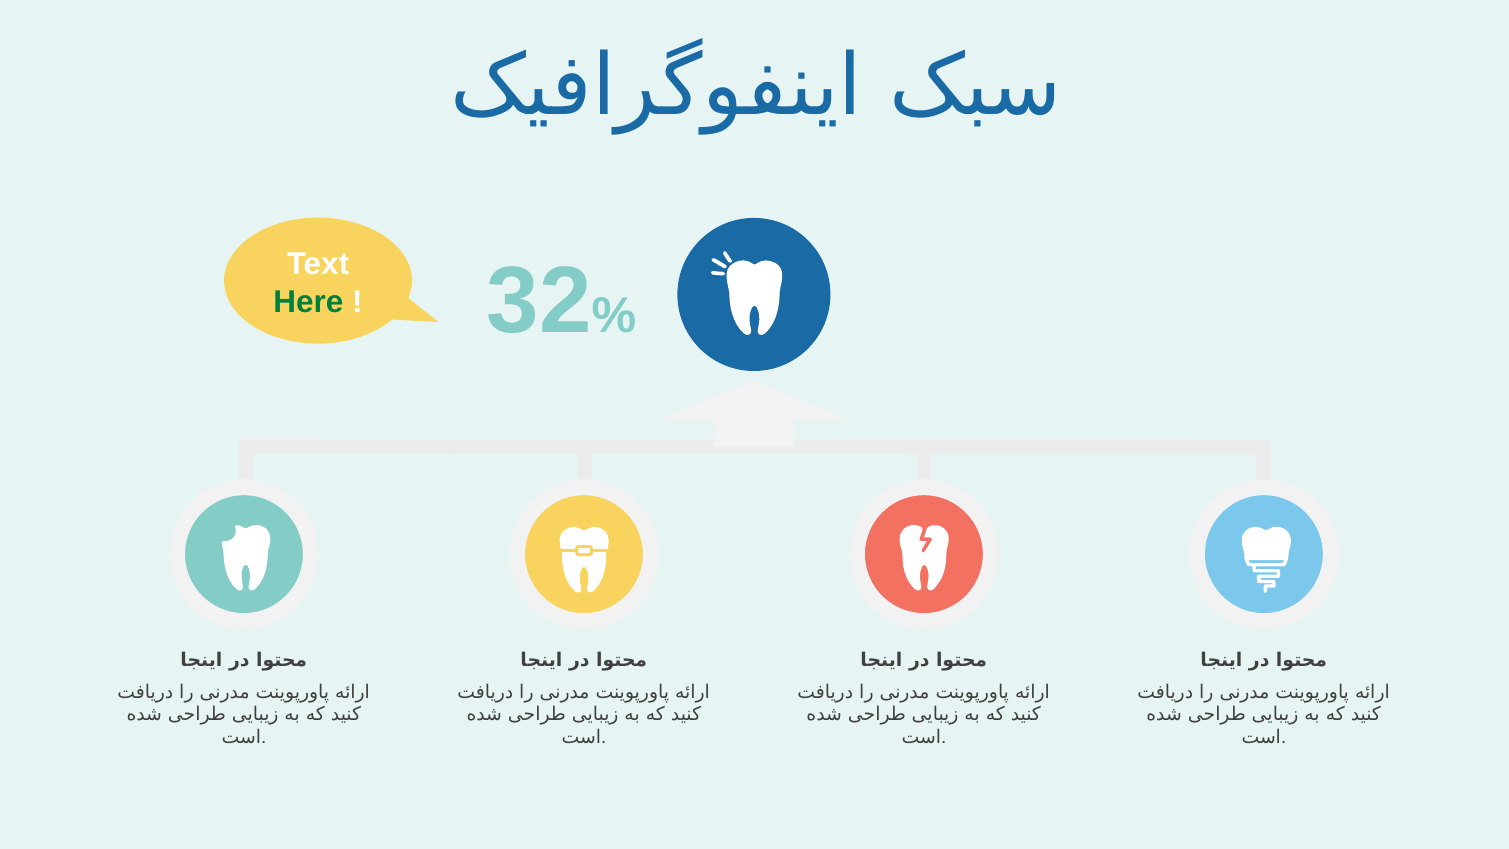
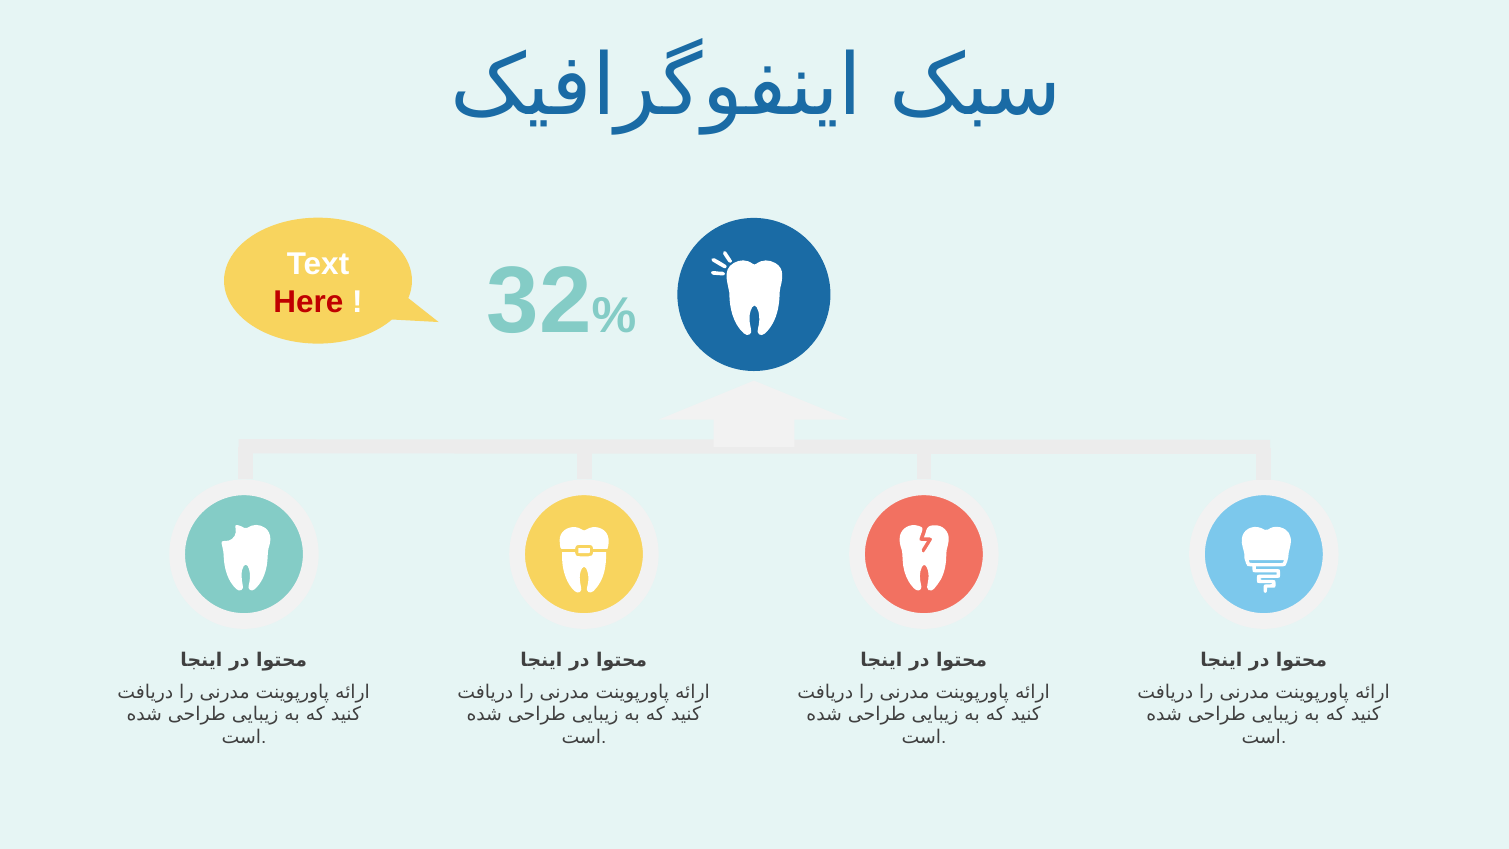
Here colour: green -> red (308, 302)
